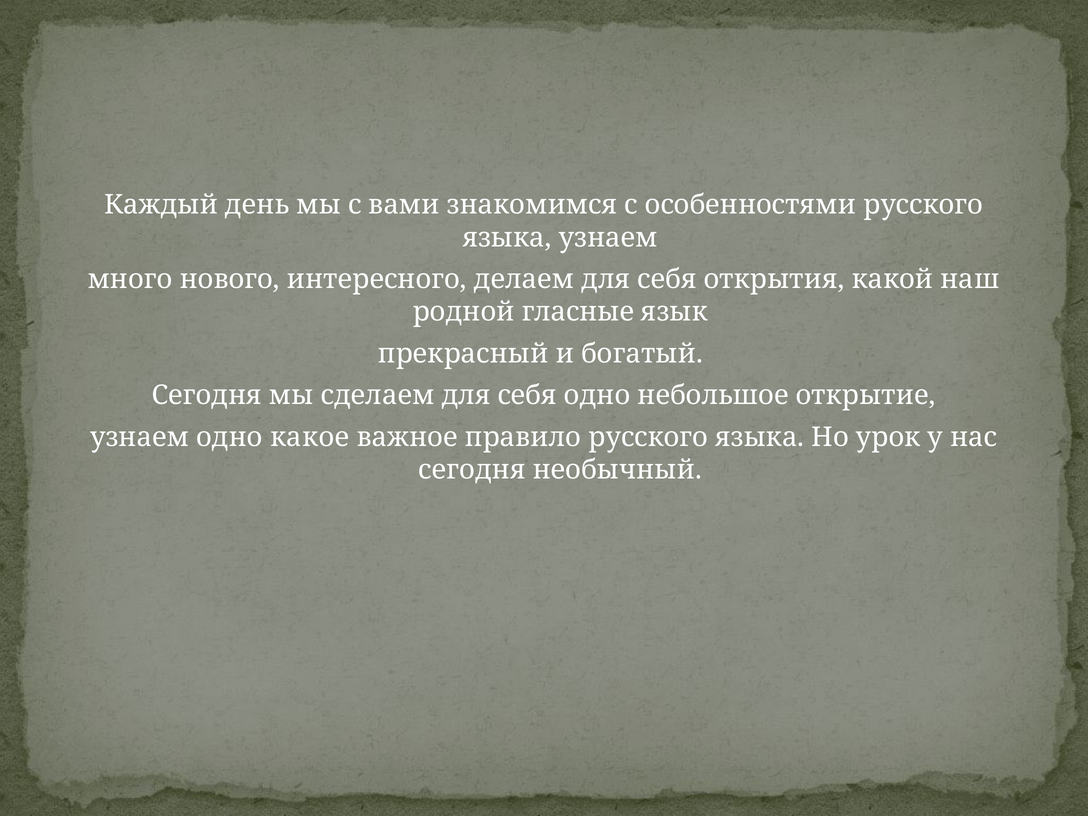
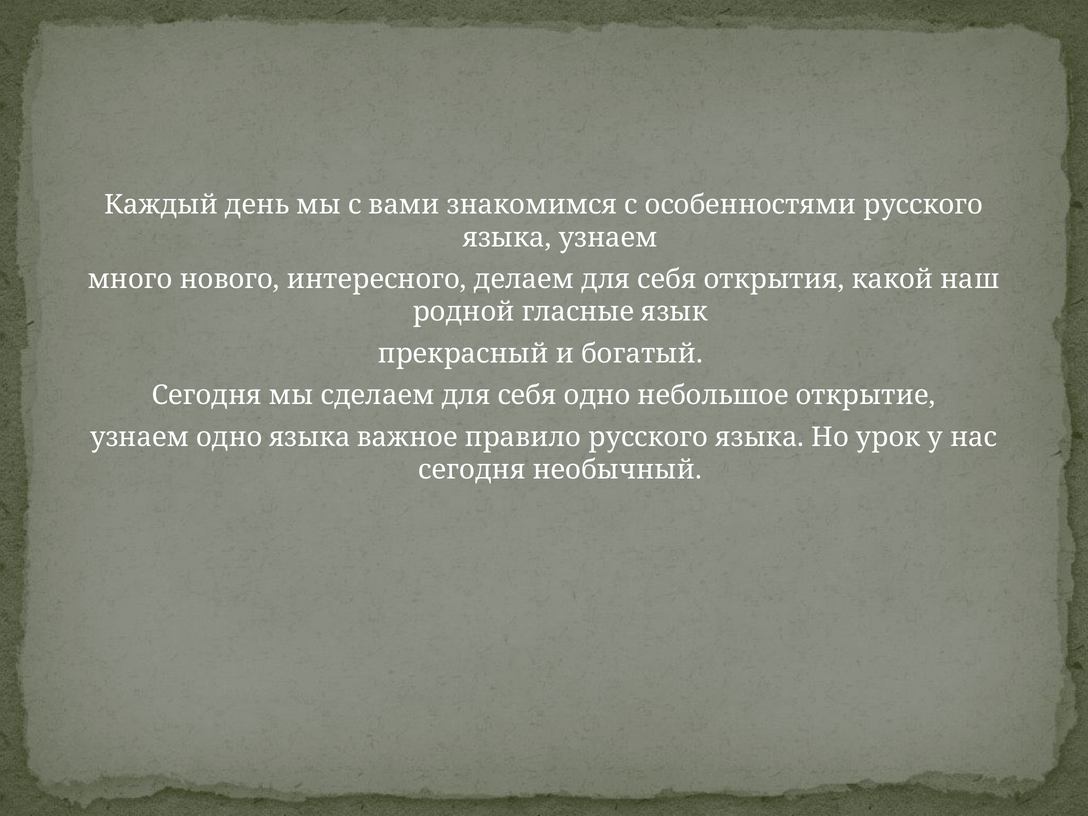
одно какое: какое -> языка (310, 437)
